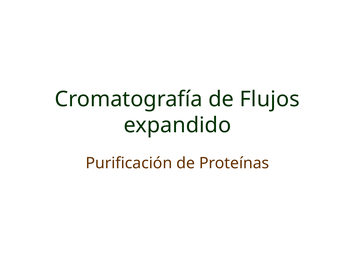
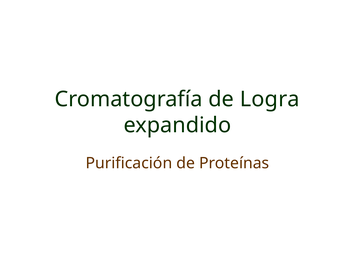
Flujos: Flujos -> Logra (270, 99)
